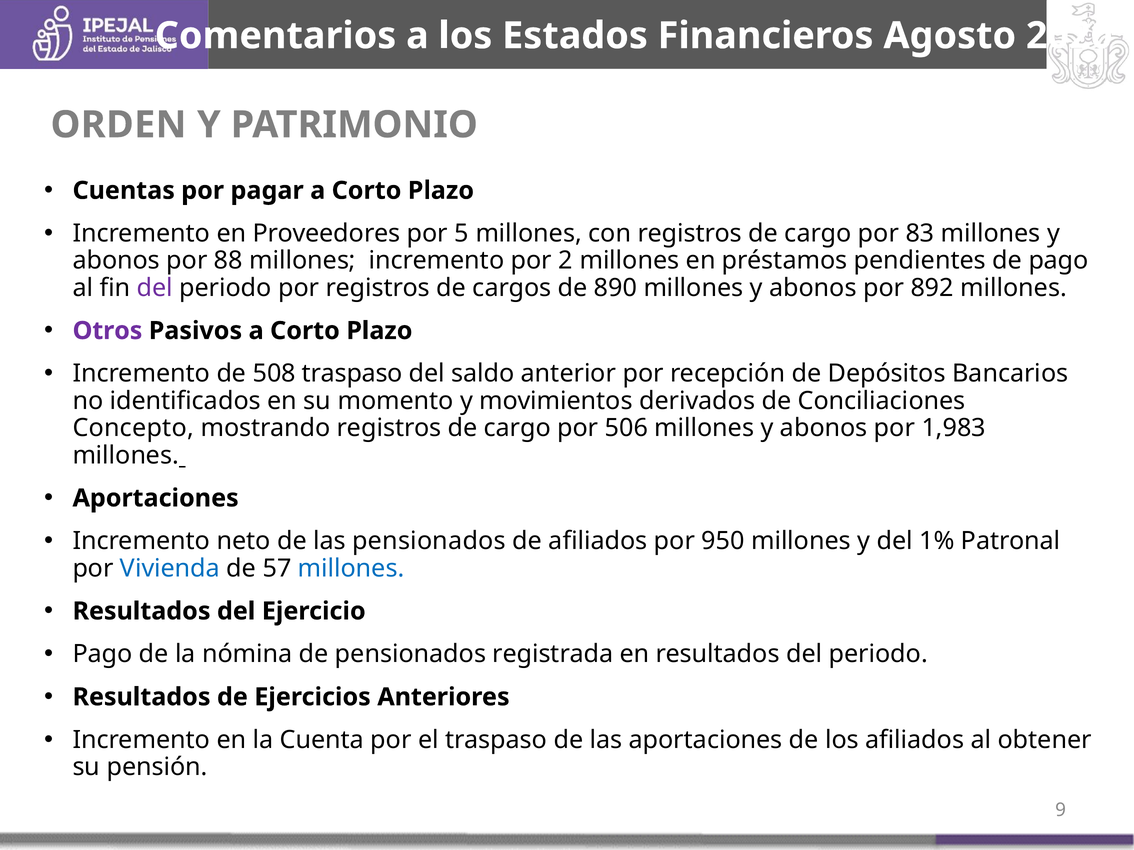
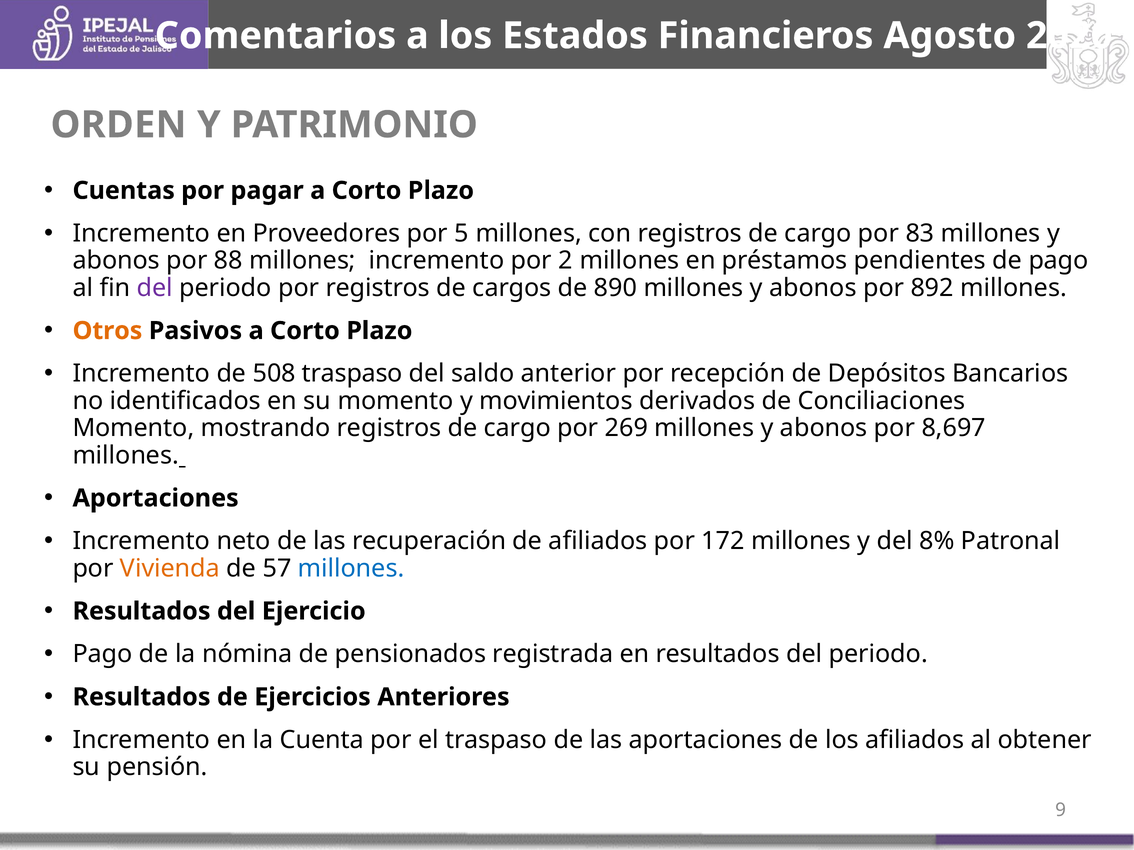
Otros colour: purple -> orange (107, 331)
Concepto: Concepto -> Momento (133, 428)
506: 506 -> 269 (626, 428)
1,983: 1,983 -> 8,697 (954, 428)
las pensionados: pensionados -> recuperación (429, 541)
950: 950 -> 172 (723, 541)
1%: 1% -> 8% (937, 541)
Vivienda colour: blue -> orange (170, 569)
